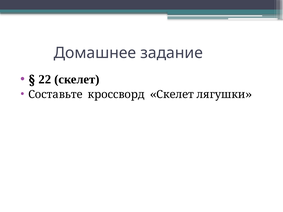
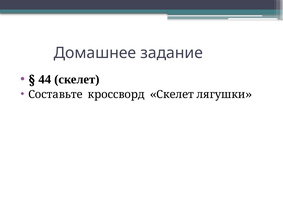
22: 22 -> 44 (45, 79)
